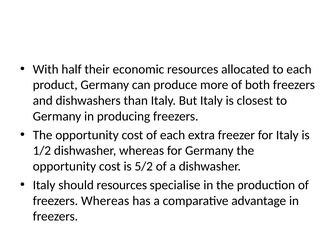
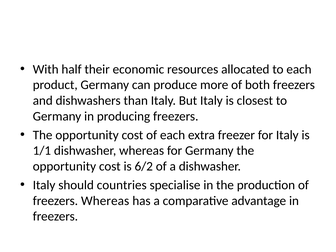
1/2: 1/2 -> 1/1 (42, 151)
5/2: 5/2 -> 6/2 (144, 166)
should resources: resources -> countries (122, 185)
